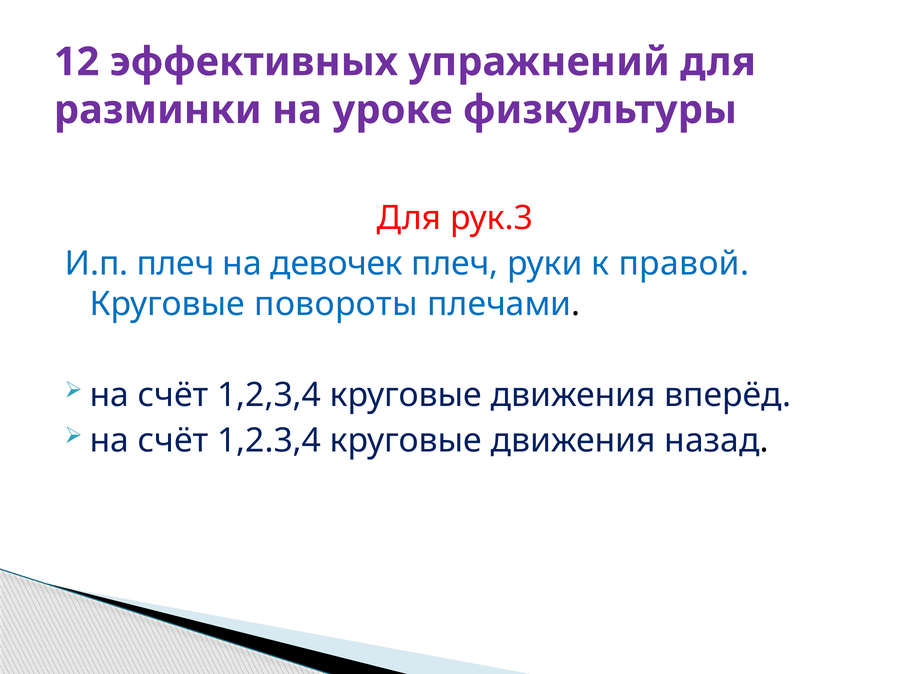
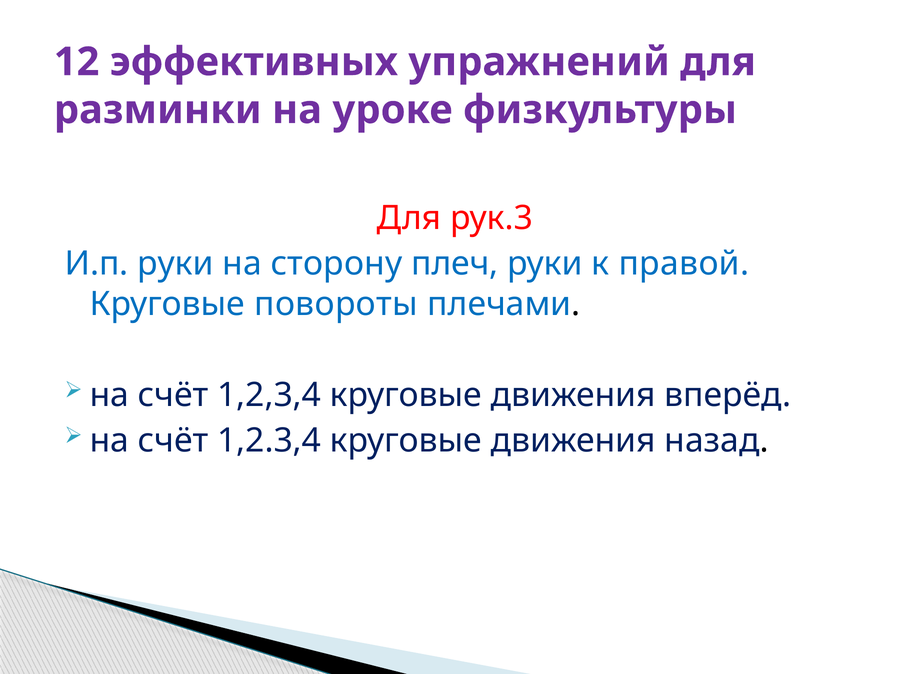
И.п плеч: плеч -> руки (175, 264)
девочек: девочек -> сторону (336, 264)
